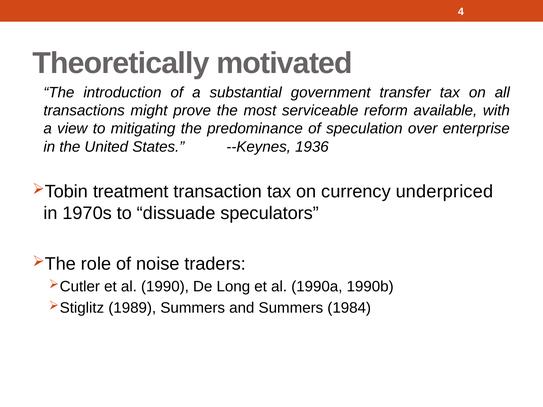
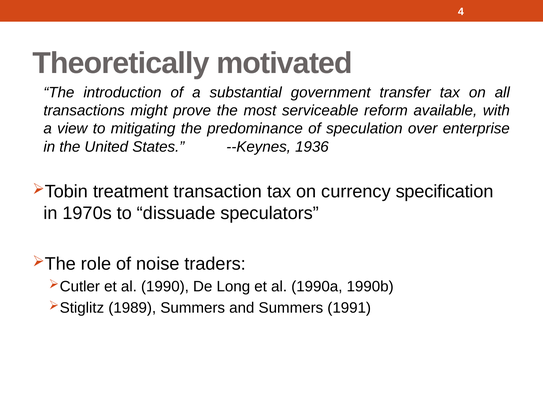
underpriced: underpriced -> specification (445, 192)
1984: 1984 -> 1991 (349, 308)
